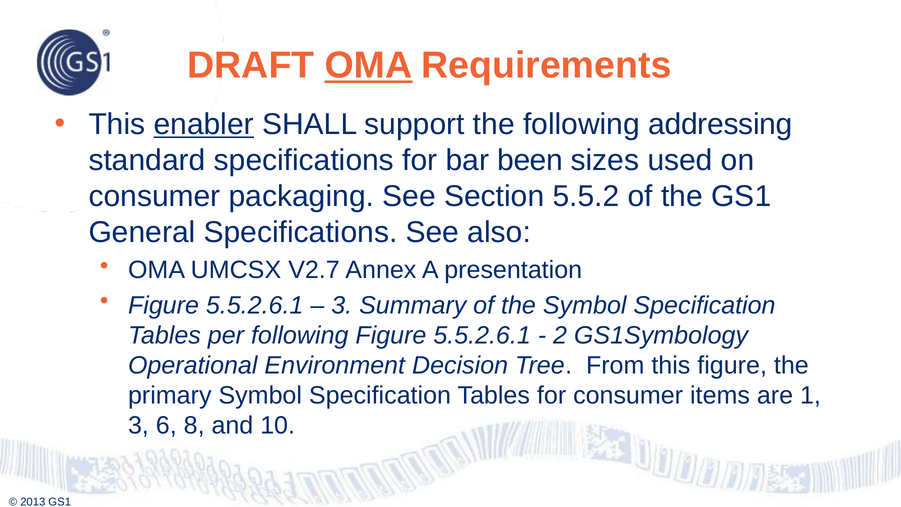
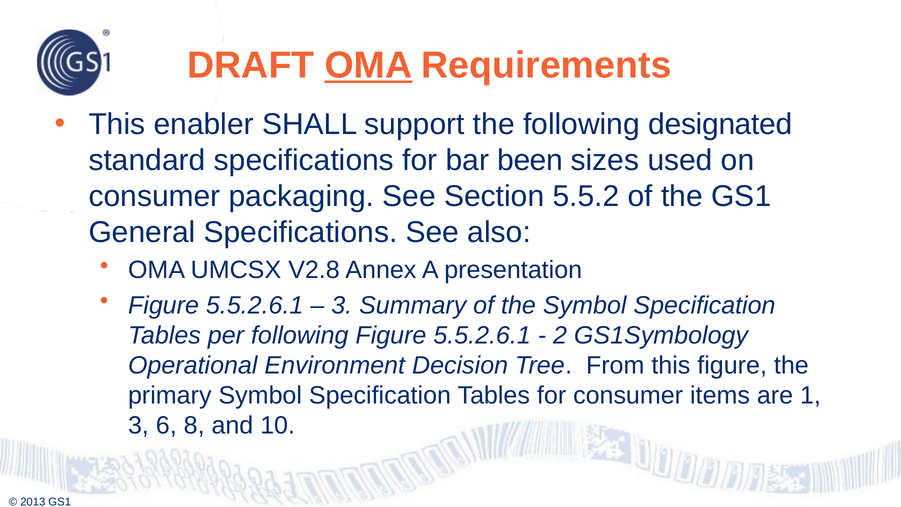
enabler underline: present -> none (204, 124)
addressing: addressing -> designated (720, 124)
V2.7: V2.7 -> V2.8 (314, 270)
